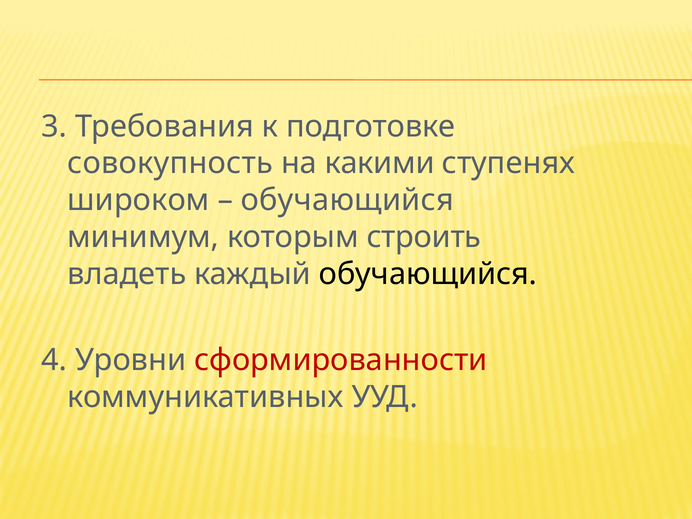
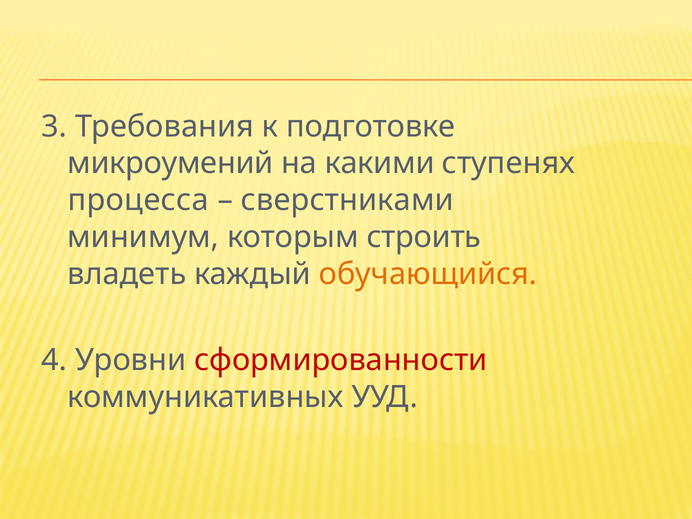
совокупность: совокупность -> микроумений (170, 163)
широком: широком -> процесса (138, 200)
обучающийся: обучающийся -> сверстниками (347, 200)
обучающийся colour: black -> orange (428, 274)
